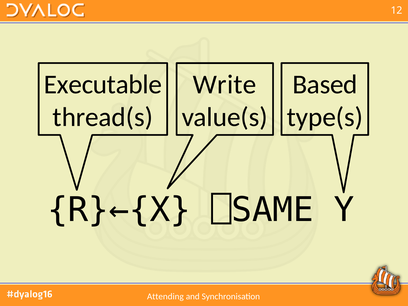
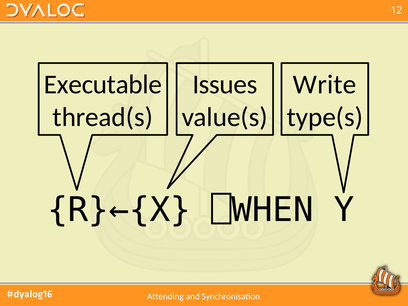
Write: Write -> Issues (225, 85)
Based: Based -> Write (325, 85)
⎕SAME: ⎕SAME -> ⎕WHEN (262, 210)
